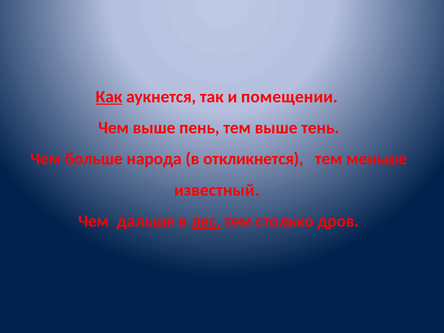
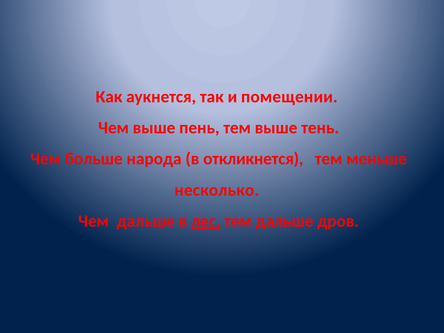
Как underline: present -> none (109, 97)
известный: известный -> несколько (217, 190)
тем столько: столько -> дальше (285, 221)
